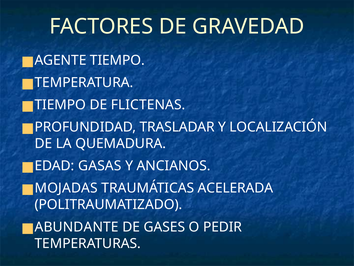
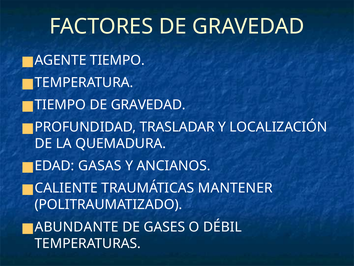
TIEMPO DE FLICTENAS: FLICTENAS -> GRAVEDAD (148, 105)
MOJADAS: MOJADAS -> CALIENTE (66, 188)
ACELERADA: ACELERADA -> MANTENER (235, 188)
PEDIR: PEDIR -> DÉBIL (222, 227)
